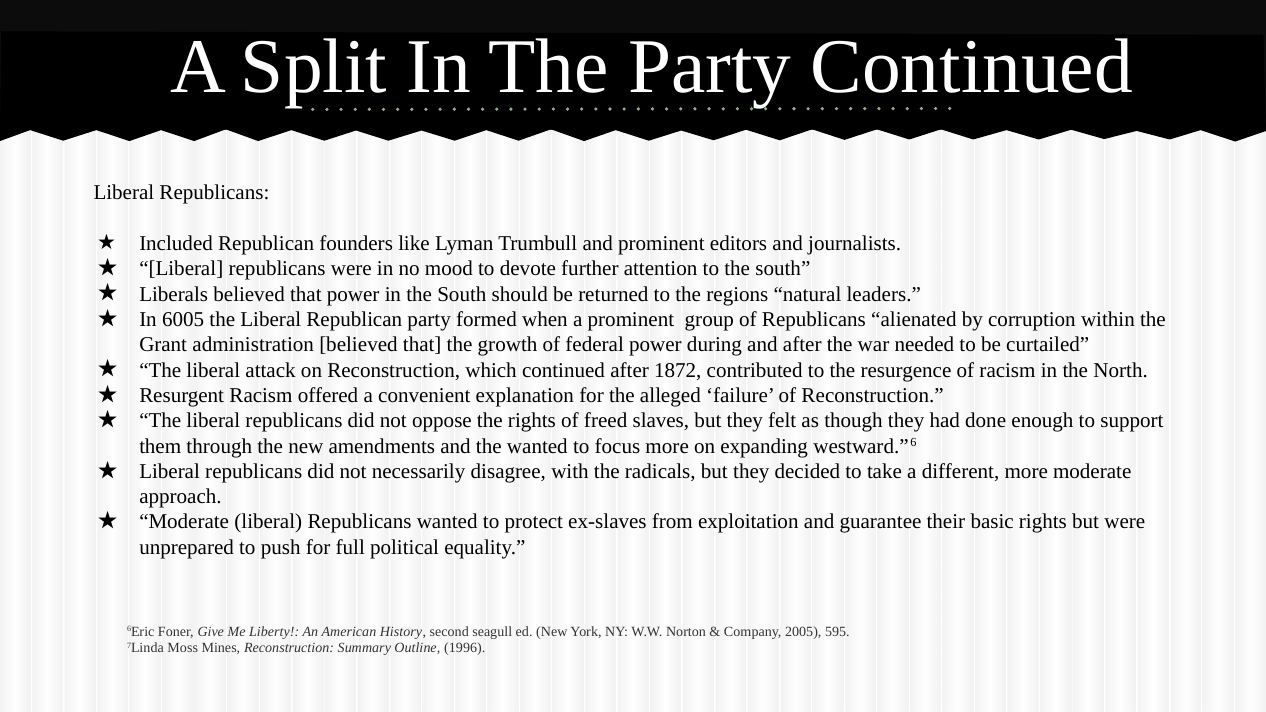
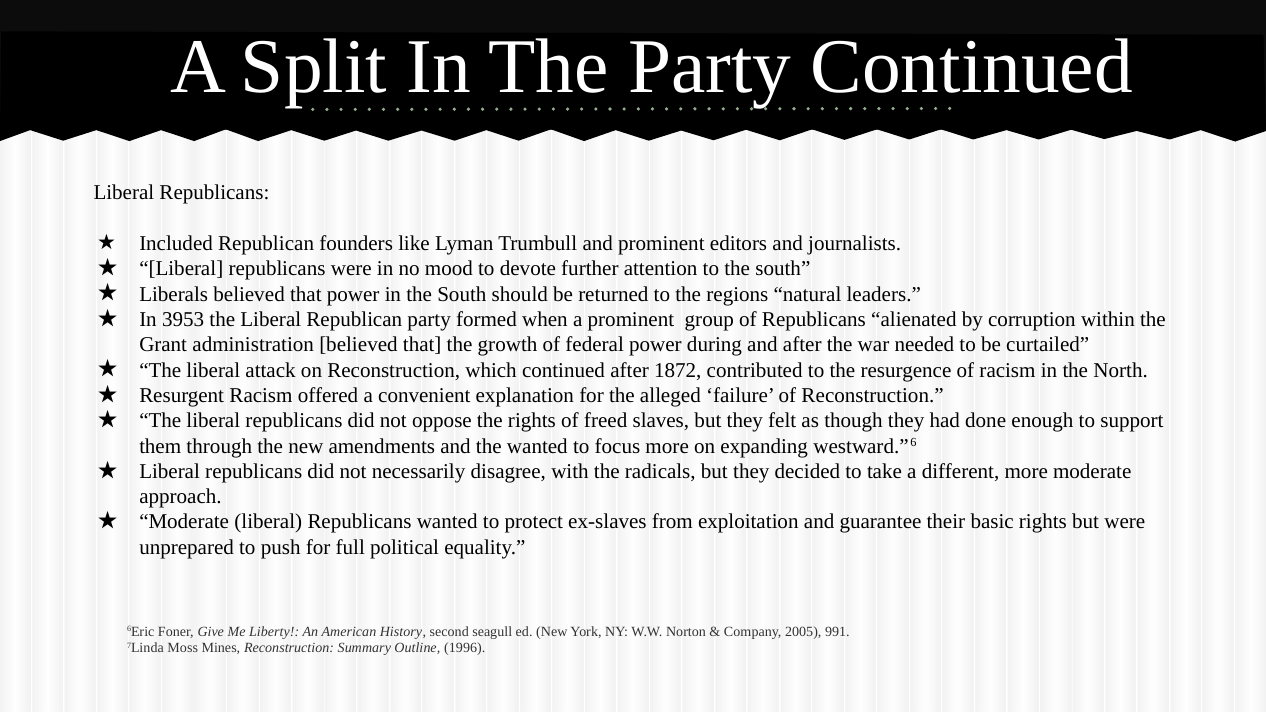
6005: 6005 -> 3953 (183, 320)
595: 595 -> 991 (837, 632)
